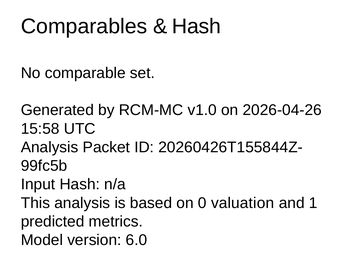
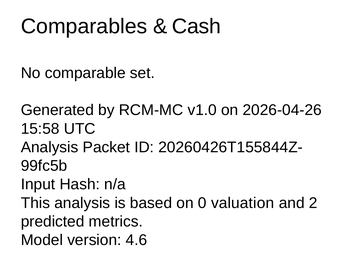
Hash: Hash -> Cash (196, 26)
1: 1 -> 2 (313, 203)
6.0: 6.0 -> 4.6 (136, 240)
